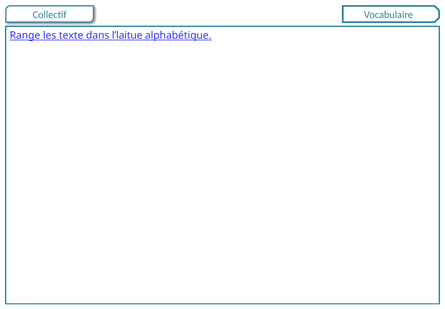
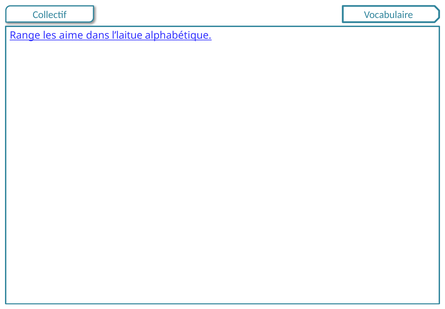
texte: texte -> aime (71, 35)
